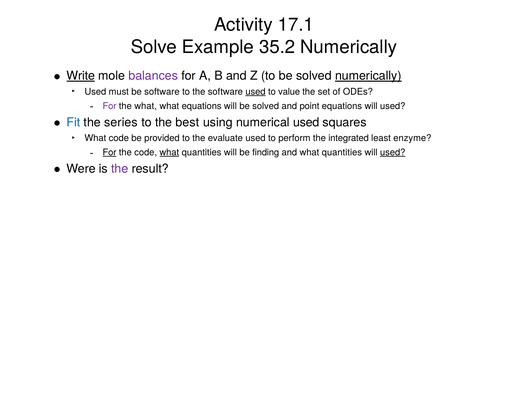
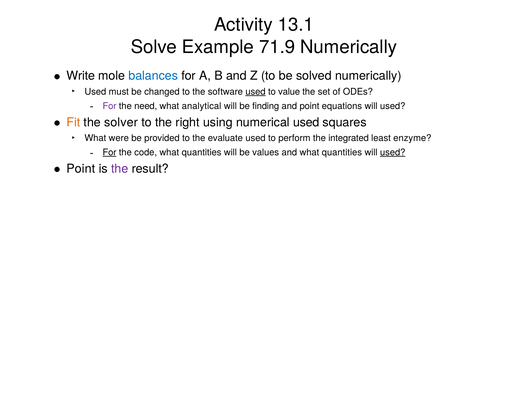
17.1: 17.1 -> 13.1 (296, 25)
35.2: 35.2 -> 71.9 (277, 47)
Write underline: present -> none (81, 76)
balances colour: purple -> blue (153, 76)
numerically underline: present -> none (368, 76)
be software: software -> changed (162, 92)
the what: what -> need (146, 106)
what equations: equations -> analytical (202, 106)
will be solved: solved -> finding (266, 106)
Fit colour: blue -> orange (73, 122)
series: series -> solver (121, 122)
best: best -> right (188, 122)
What code: code -> were (119, 138)
what underline: present -> none (169, 152)
finding: finding -> values (266, 152)
Were: Were -> Point (81, 169)
